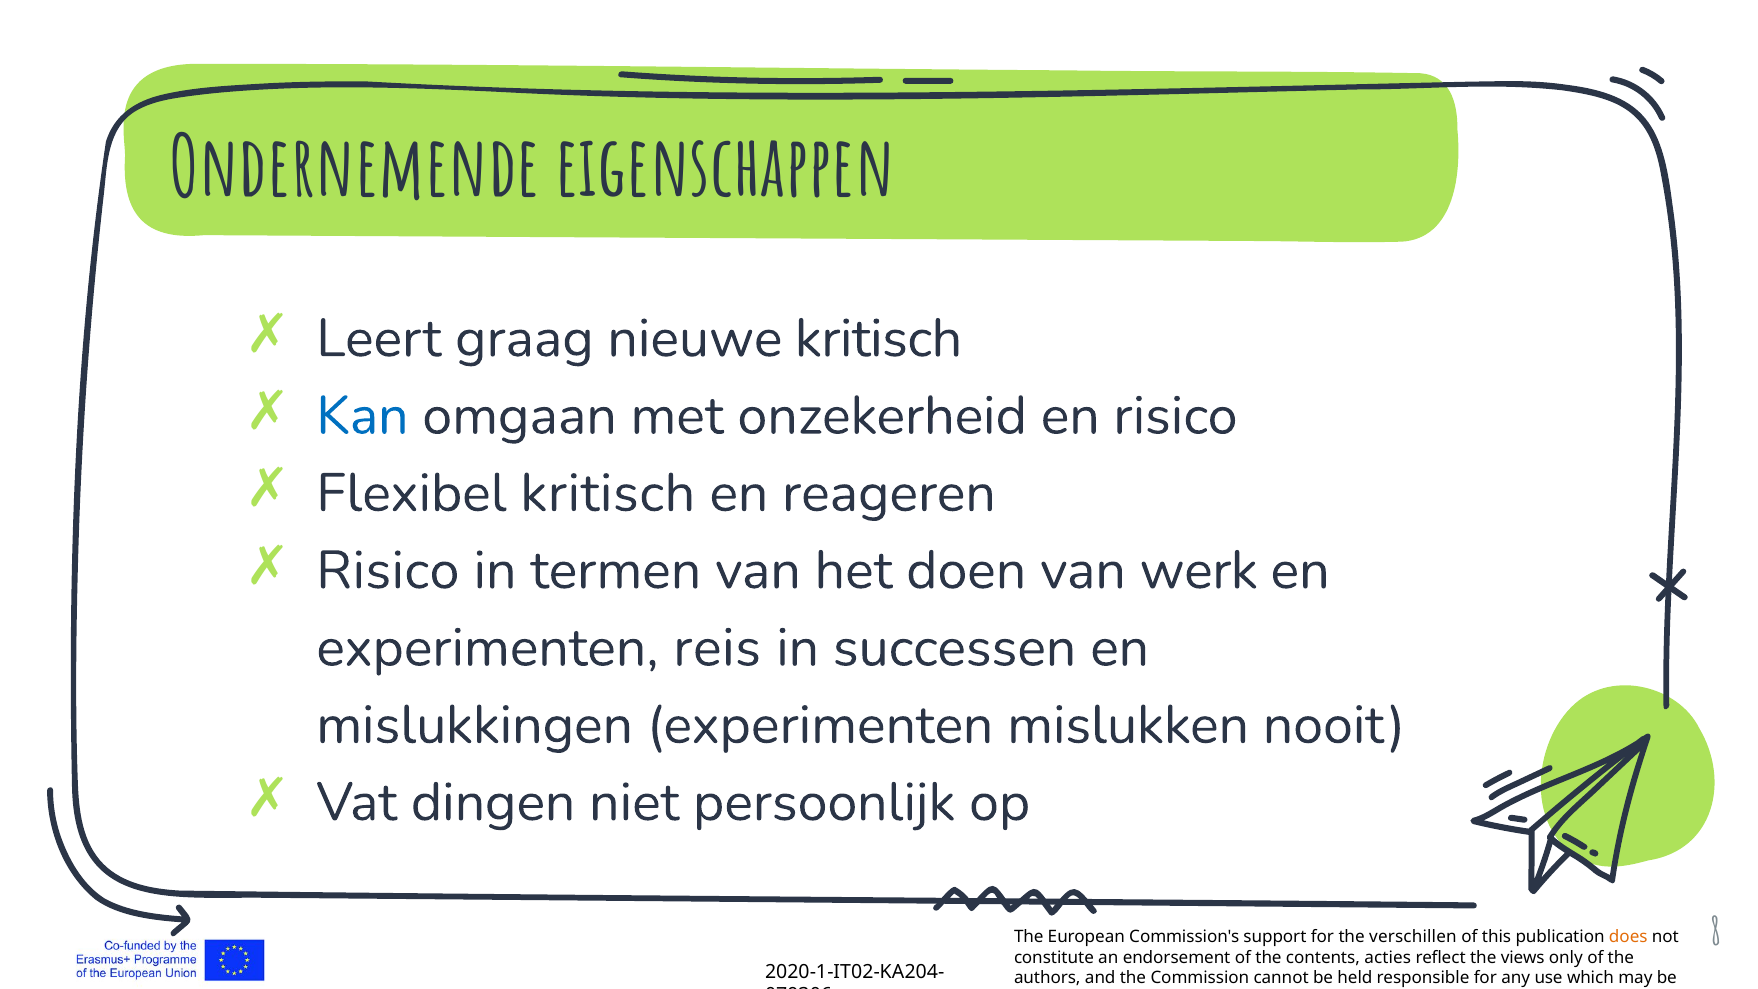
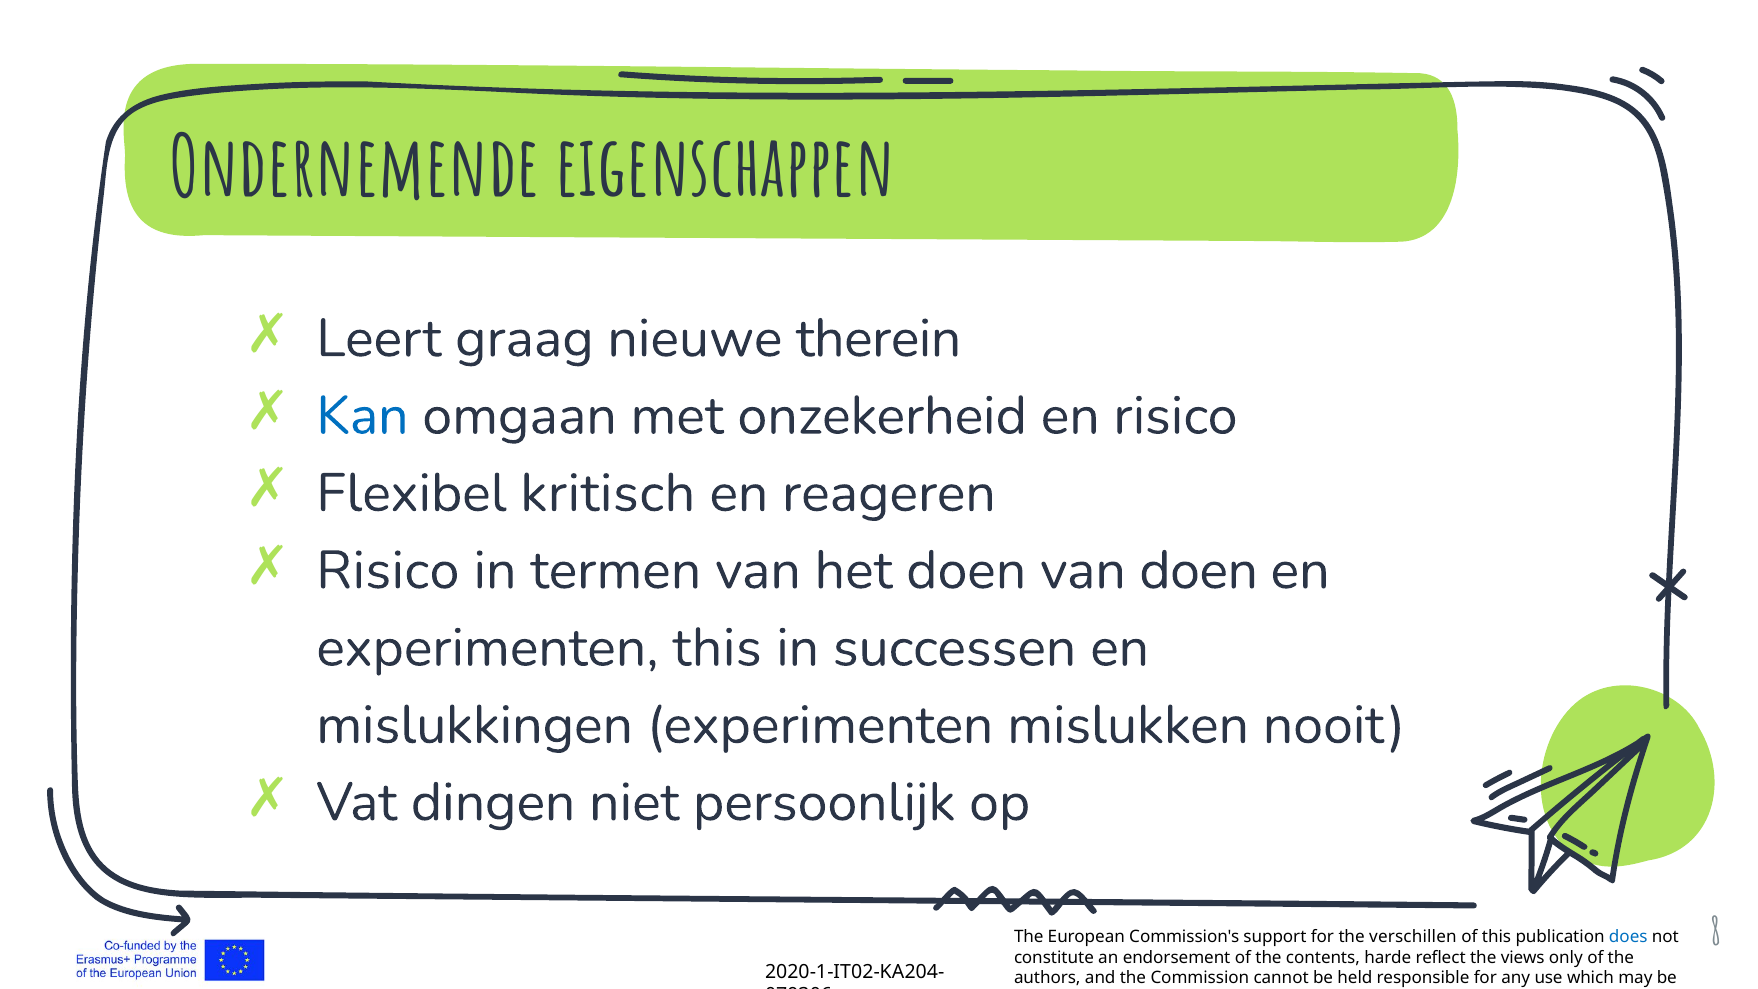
nieuwe kritisch: kritisch -> therein (879, 338)
van werk: werk -> doen (1199, 570)
experimenten reis: reis -> this (717, 648)
does colour: orange -> blue (1628, 937)
acties: acties -> harde (1388, 957)
